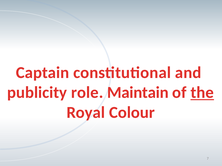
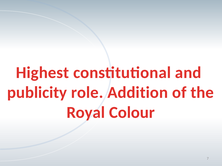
Captain: Captain -> Highest (42, 73)
Maintain: Maintain -> Addition (138, 93)
the underline: present -> none (202, 93)
